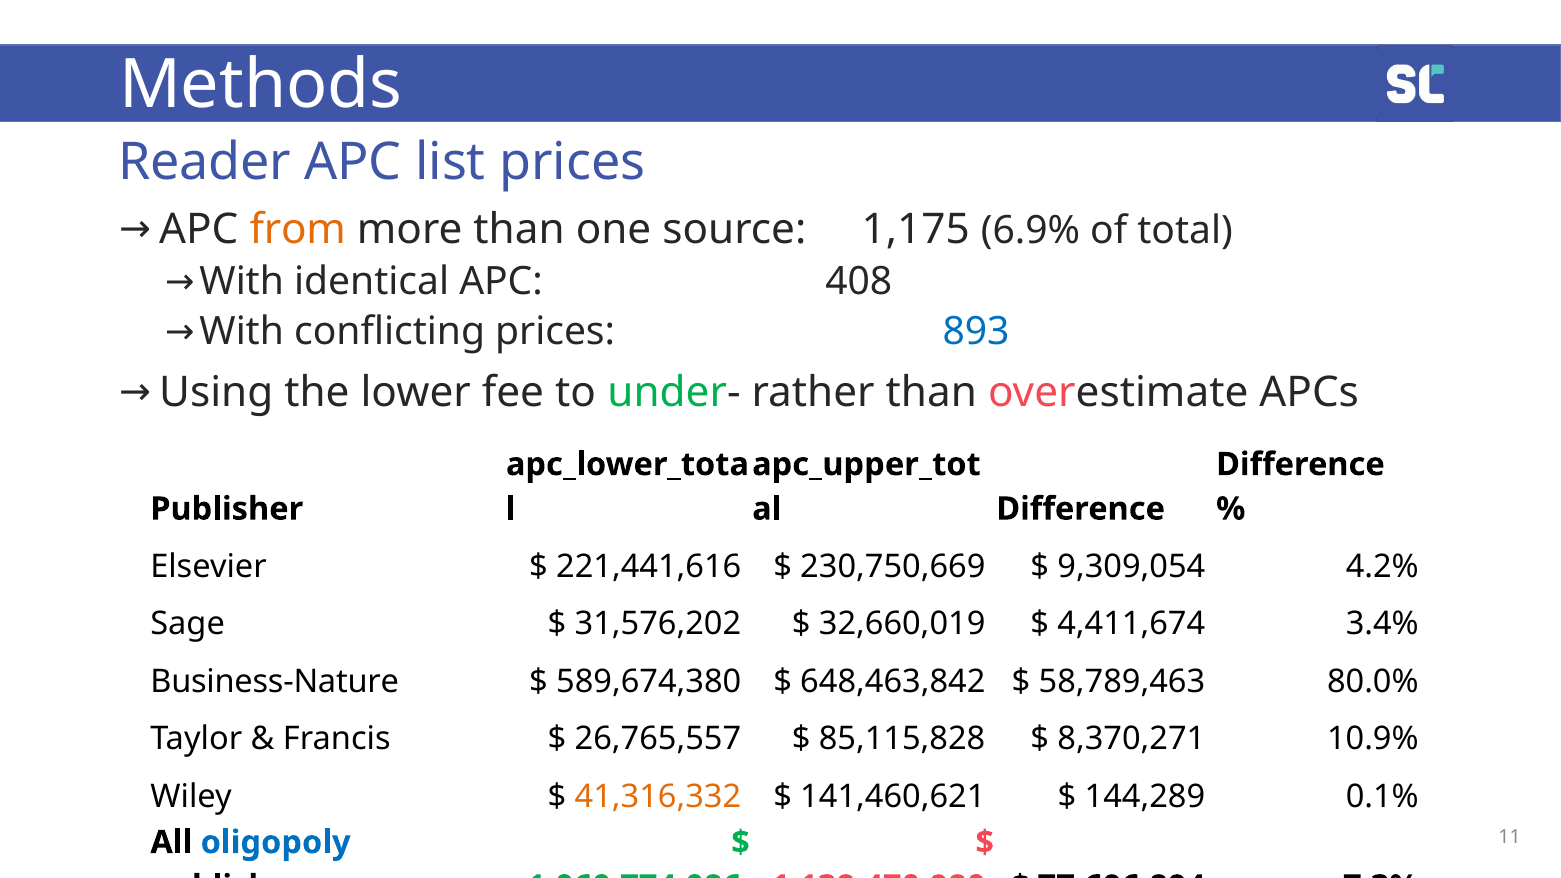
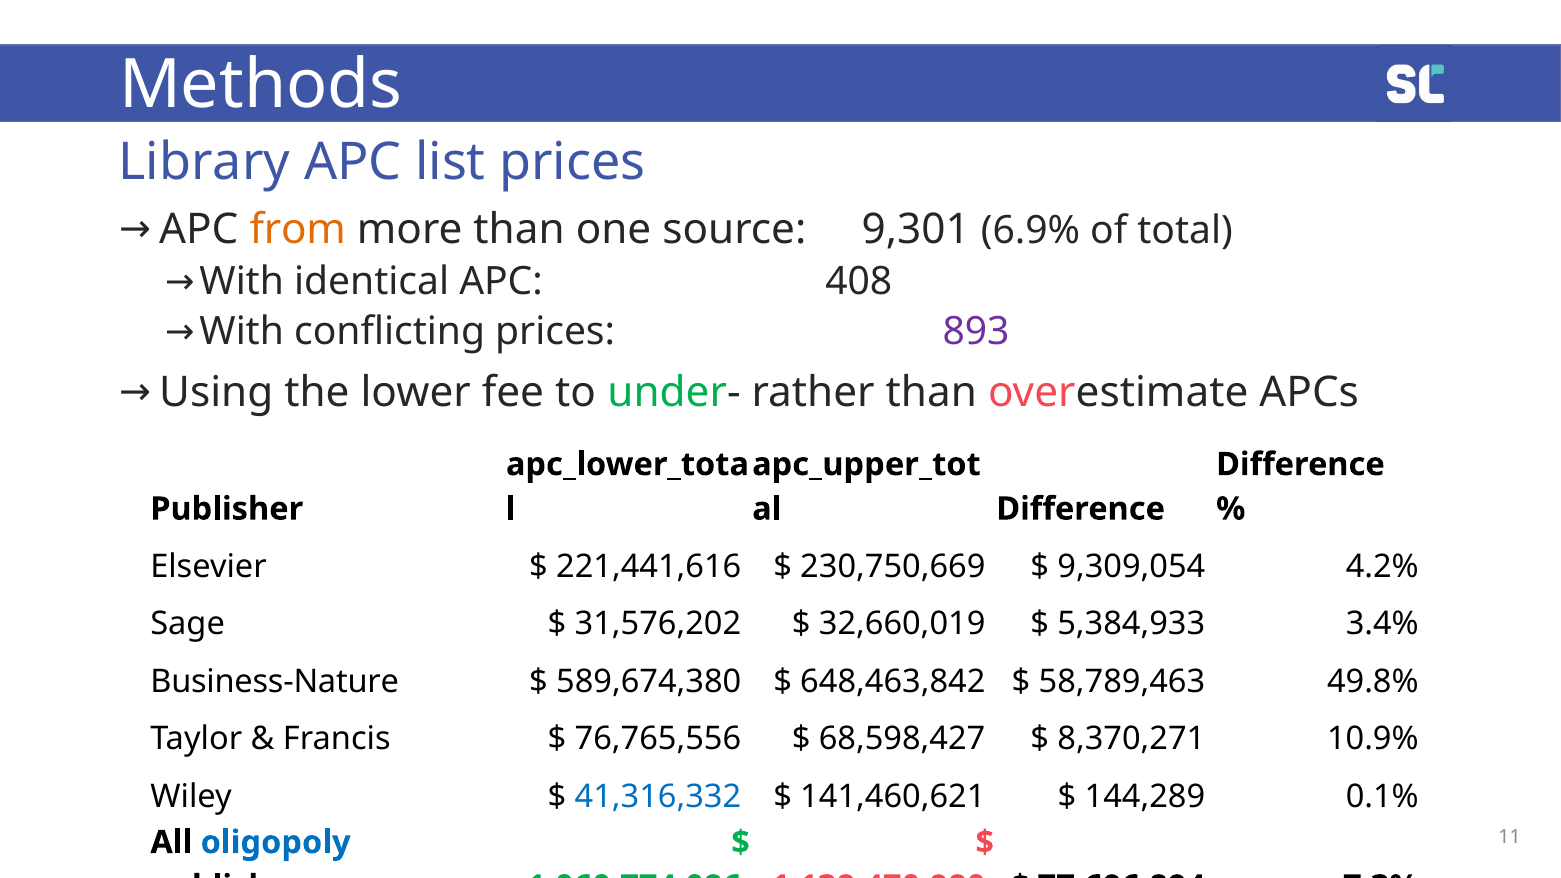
Reader: Reader -> Library (204, 162)
1,175: 1,175 -> 9,301 (916, 230)
893 colour: blue -> purple (976, 332)
4,411,674: 4,411,674 -> 5,384,933 (1131, 624)
80.0%: 80.0% -> 49.8% (1373, 682)
26,765,557: 26,765,557 -> 76,765,556 (658, 739)
85,115,828: 85,115,828 -> 68,598,427 (902, 739)
41,316,332 colour: orange -> blue (658, 797)
